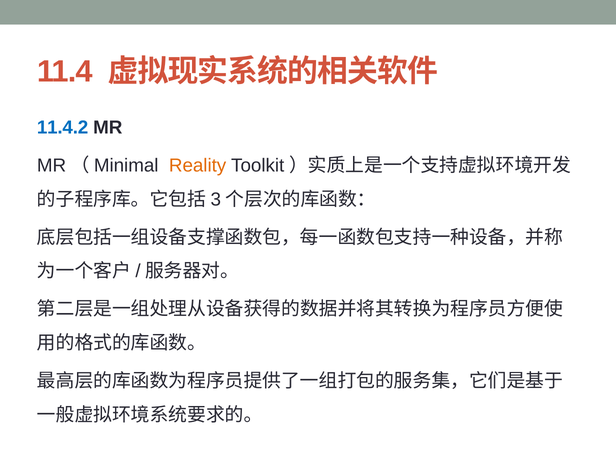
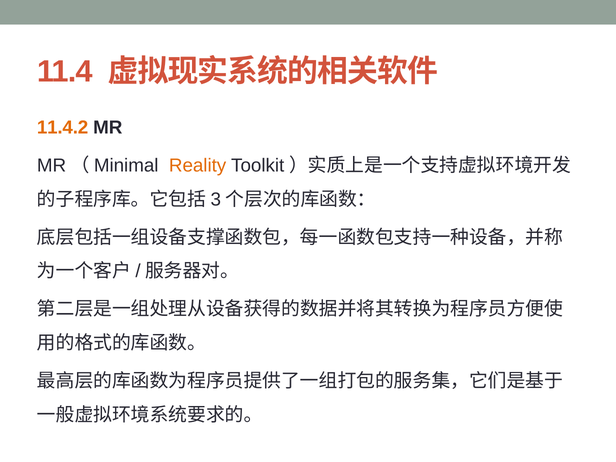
11.4.2 colour: blue -> orange (63, 128)
